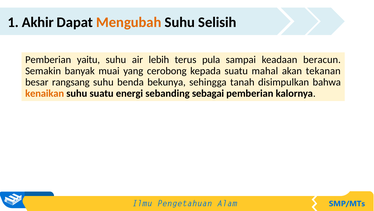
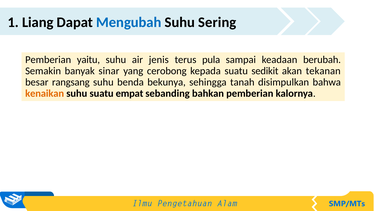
Akhir: Akhir -> Liang (38, 22)
Mengubah colour: orange -> blue (129, 22)
Selisih: Selisih -> Sering (217, 22)
lebih: lebih -> jenis (159, 60)
beracun: beracun -> berubah (322, 60)
muai: muai -> sinar (109, 71)
mahal: mahal -> sedikit (265, 71)
energi: energi -> empat (130, 93)
sebagai: sebagai -> bahkan (208, 93)
